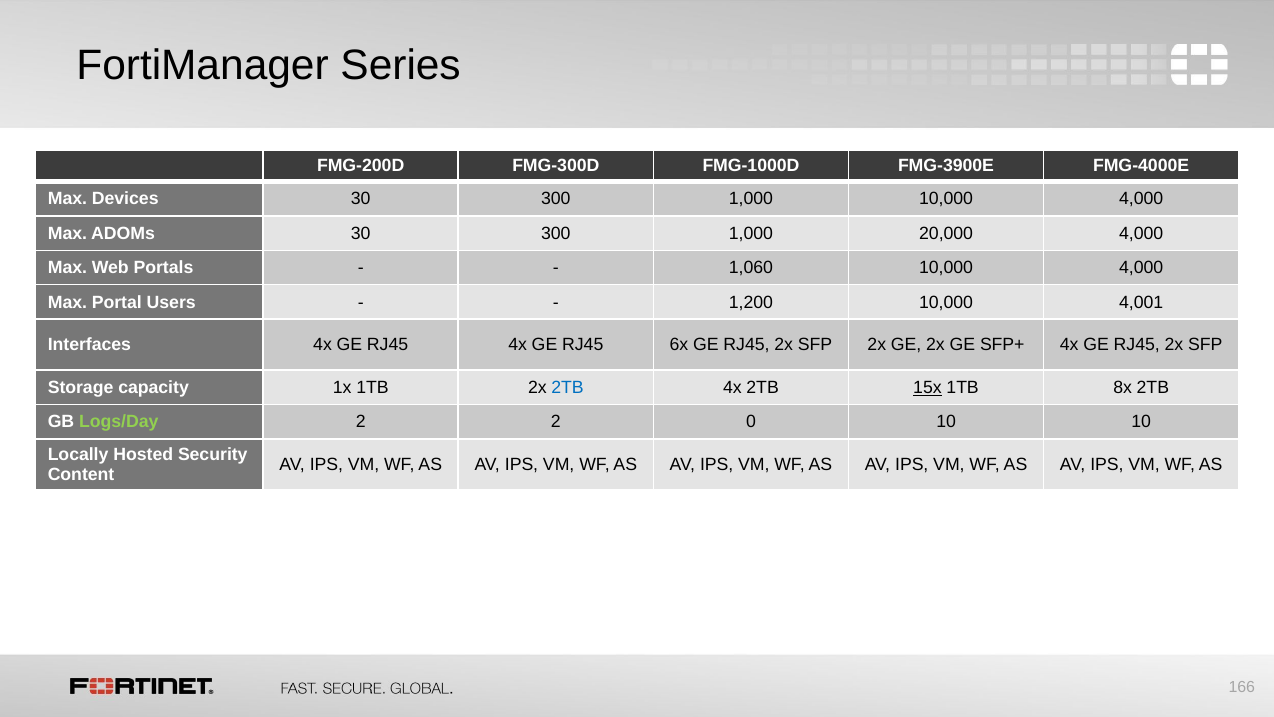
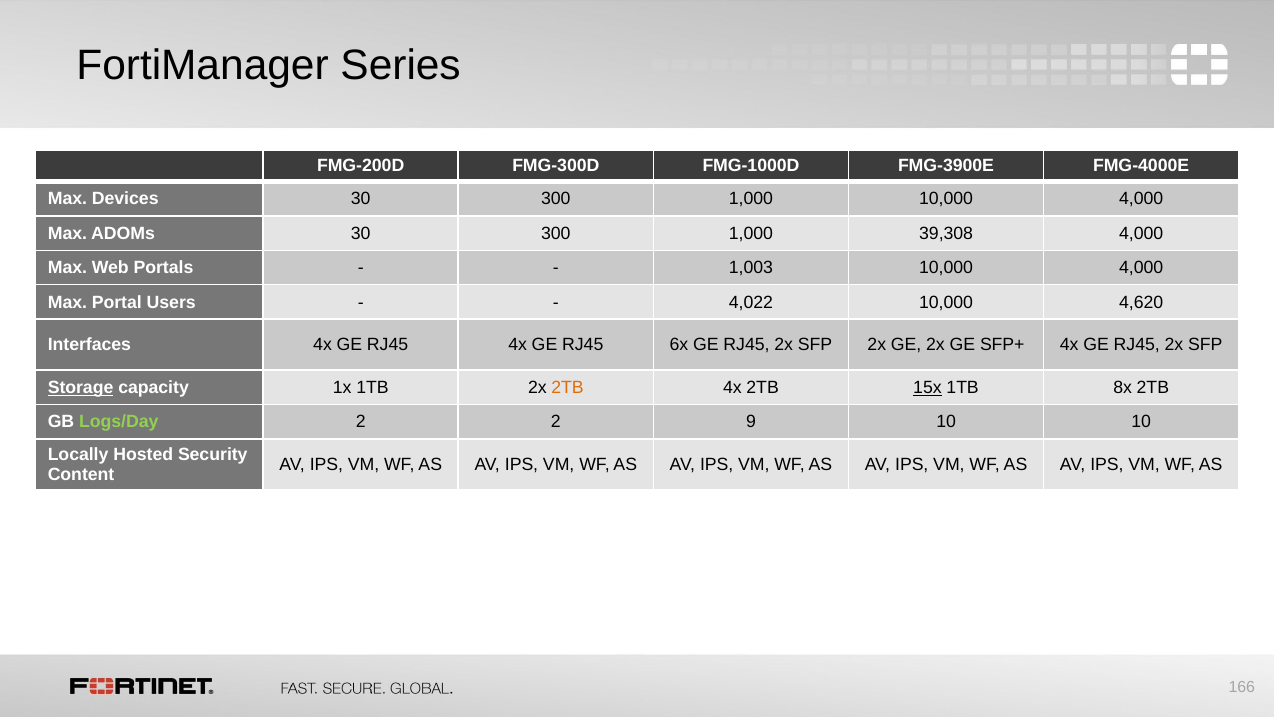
20,000: 20,000 -> 39,308 (946, 233)
1,060: 1,060 -> 1,003 (751, 268)
1,200: 1,200 -> 4,022 (751, 302)
4,001: 4,001 -> 4,620 (1141, 302)
Storage underline: none -> present (81, 387)
2TB colour: blue -> orange (568, 387)
0: 0 -> 9 (751, 422)
